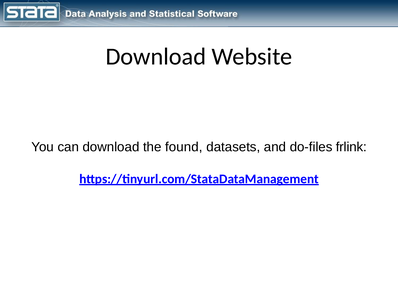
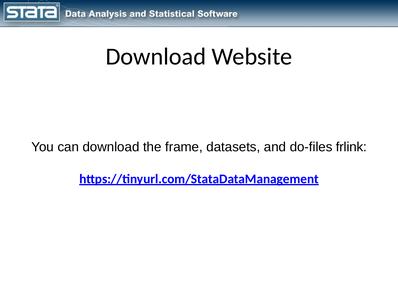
found: found -> frame (184, 147)
